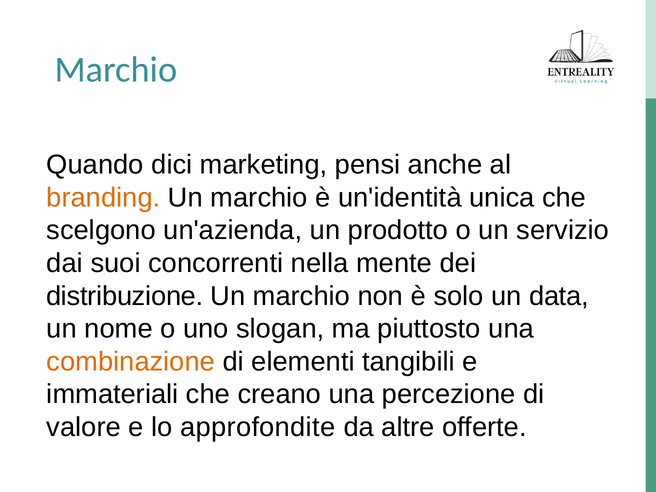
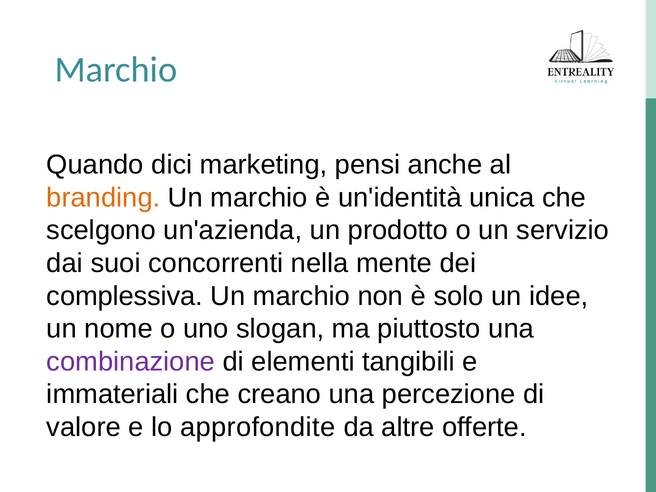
distribuzione: distribuzione -> complessiva (125, 296)
data: data -> idee (559, 296)
combinazione colour: orange -> purple (131, 362)
